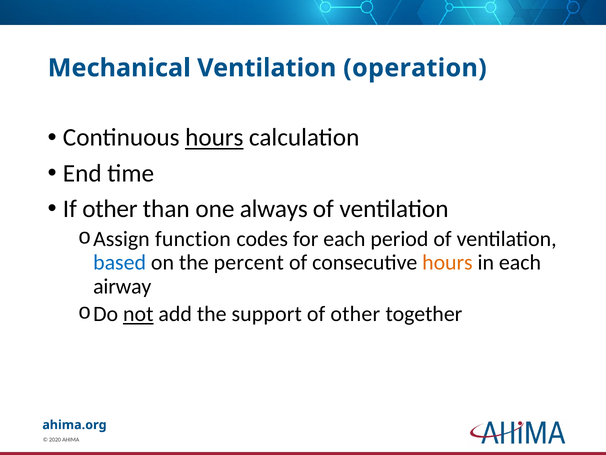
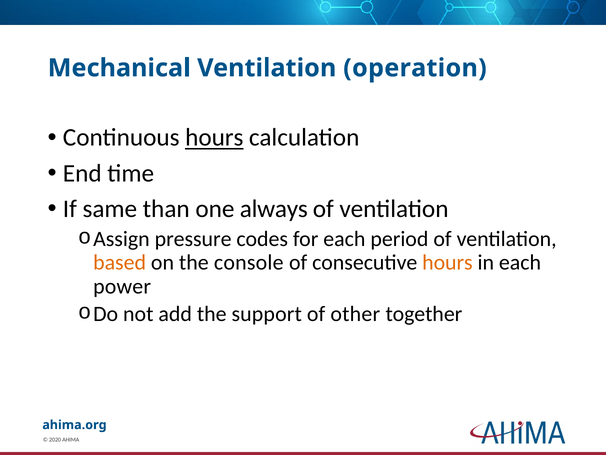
If other: other -> same (110, 209)
function: function -> pressure (193, 239)
based colour: blue -> orange (120, 262)
percent: percent -> console (249, 262)
airway: airway -> power (122, 286)
not underline: present -> none (138, 314)
